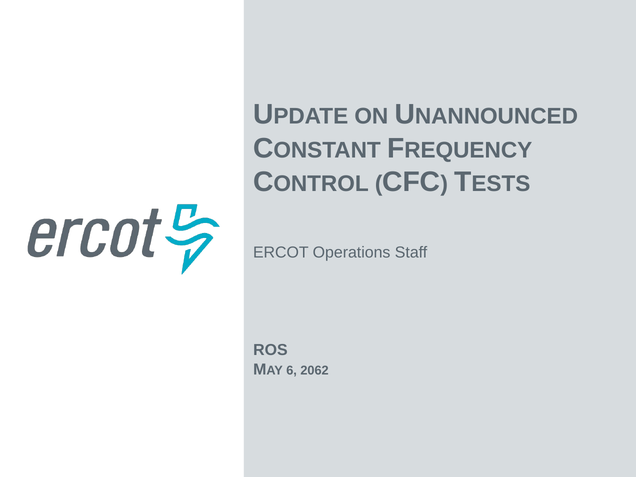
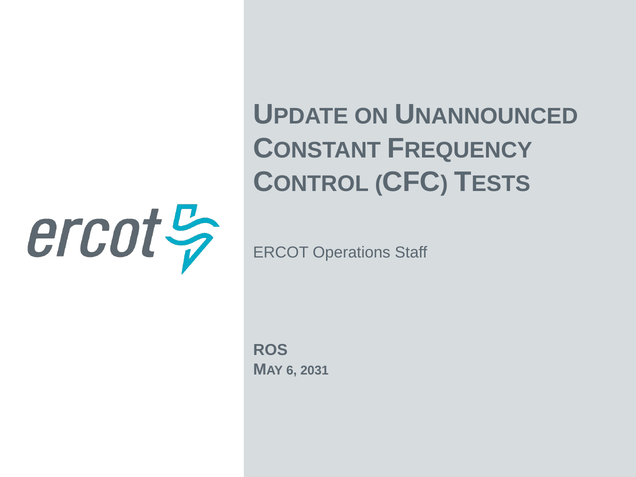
2062: 2062 -> 2031 (315, 370)
